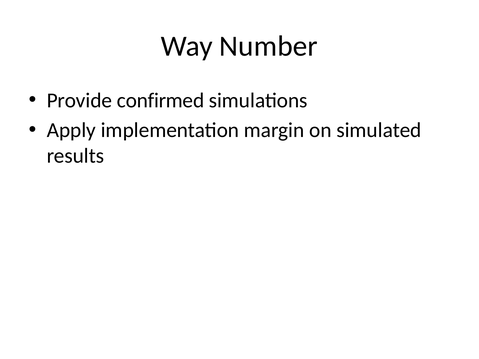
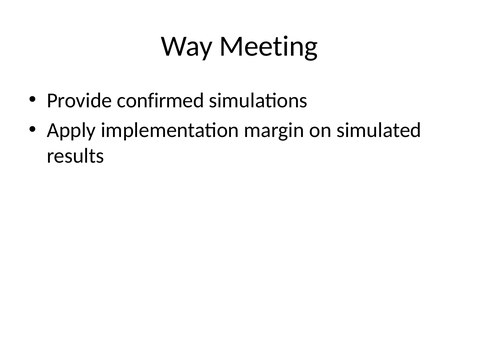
Number: Number -> Meeting (269, 46)
